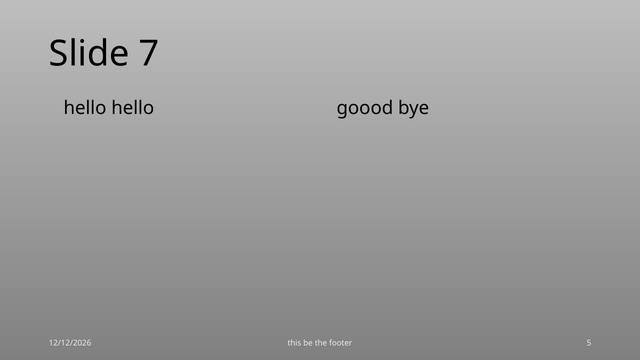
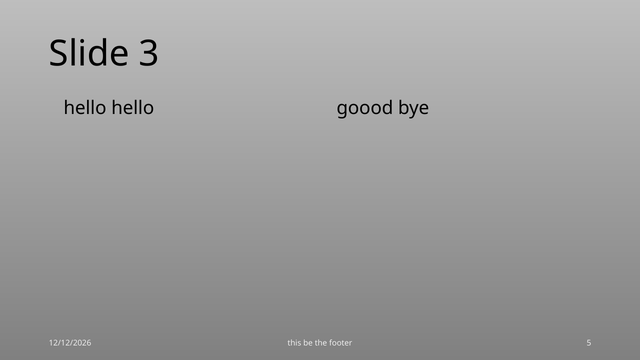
7: 7 -> 3 (149, 54)
